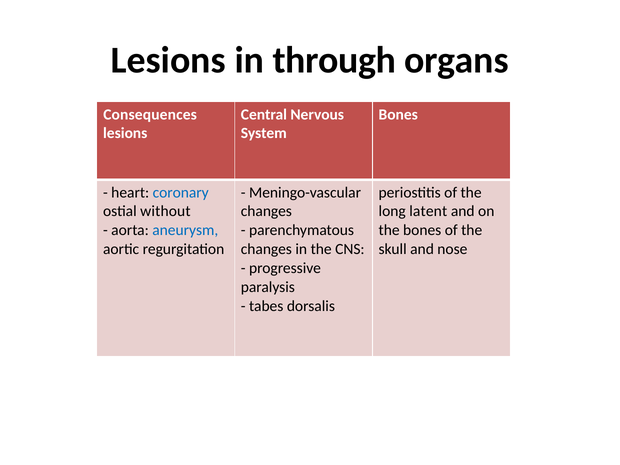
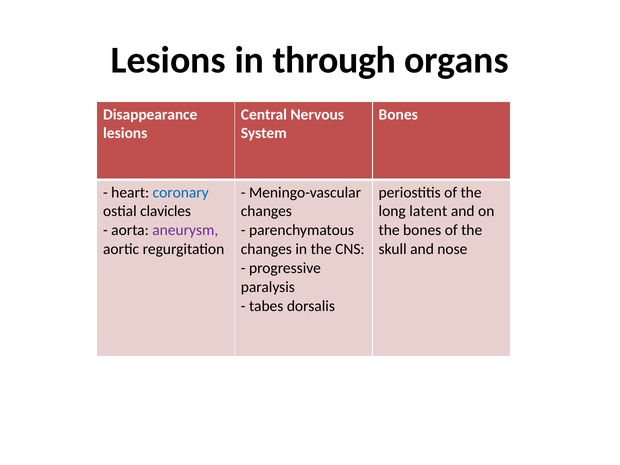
Consequences: Consequences -> Disappearance (150, 114)
without: without -> clavicles (166, 211)
aneurysm colour: blue -> purple (185, 230)
